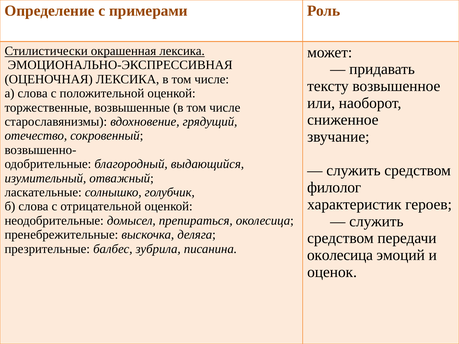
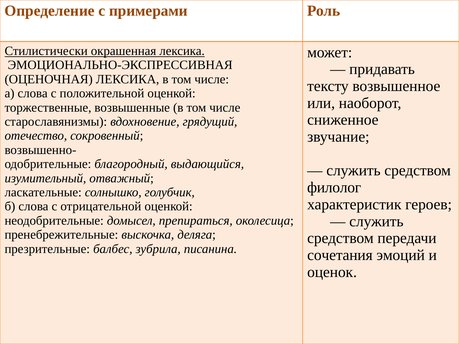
околесица: околесица -> сочетания (340, 255)
